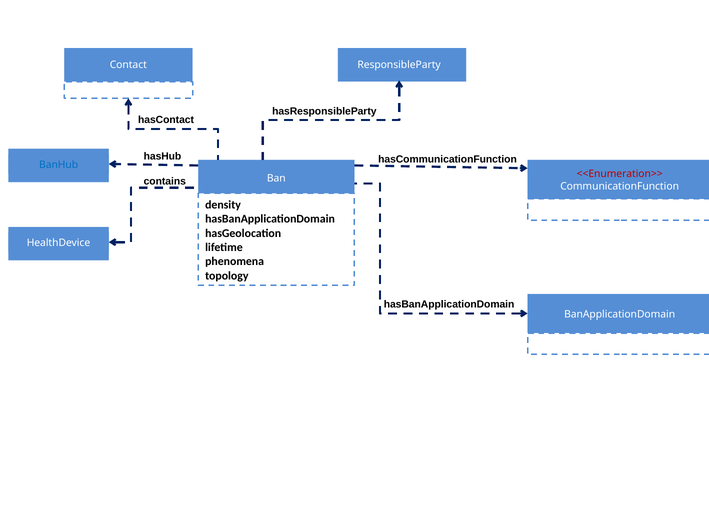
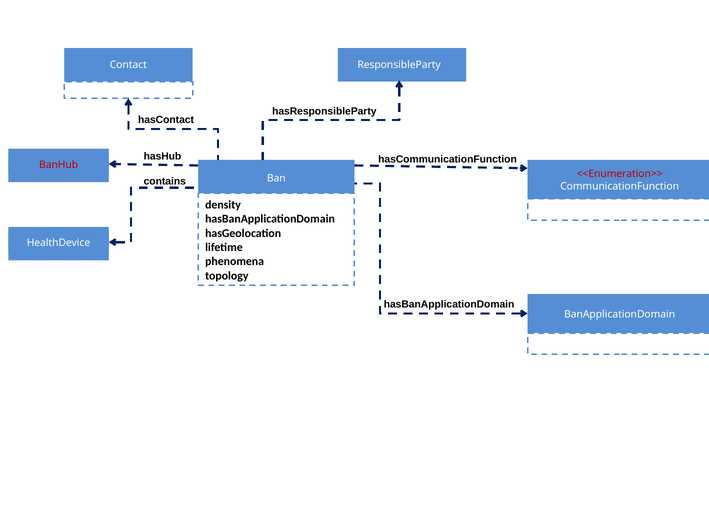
BanHub colour: blue -> red (59, 165)
